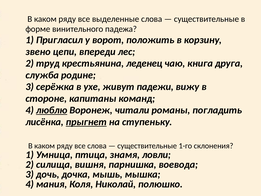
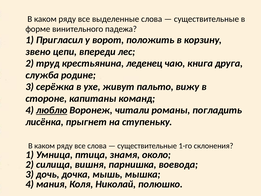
падежи: падежи -> пальто (155, 87)
прыгнет underline: present -> none (86, 122)
ловли: ловли -> около (156, 155)
